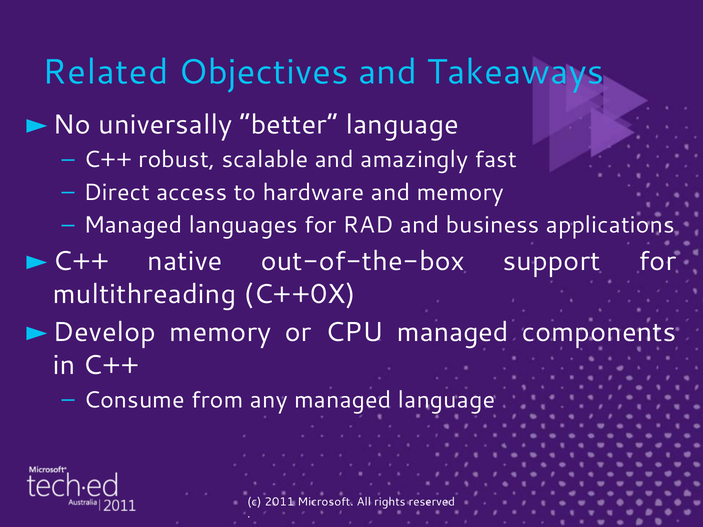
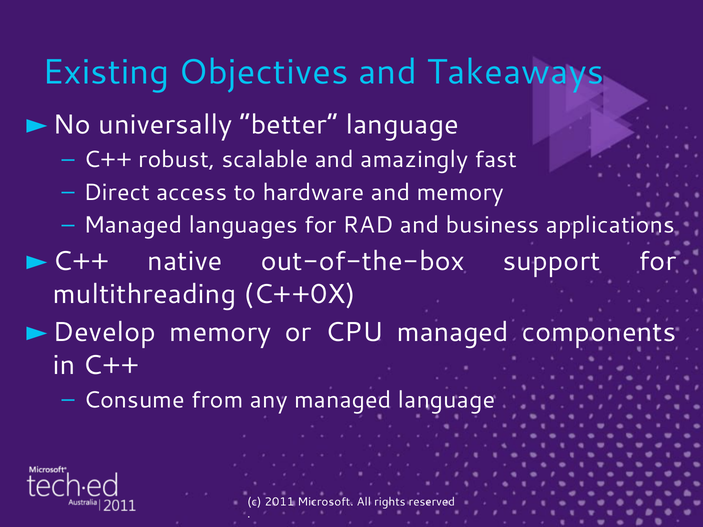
Related: Related -> Existing (106, 72)
